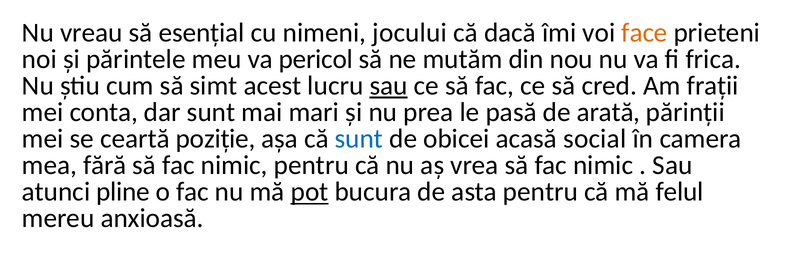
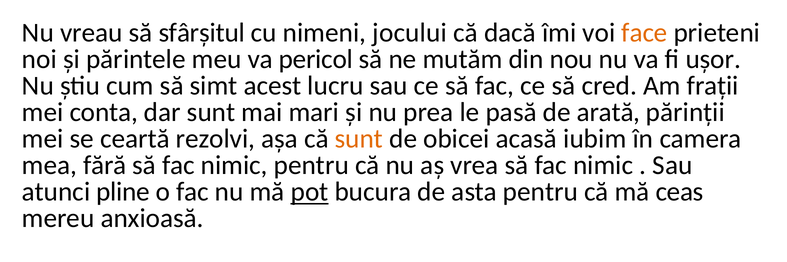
esențial: esențial -> sfârșitul (202, 33)
frica: frica -> ușor (713, 59)
sau underline: present -> none (389, 86)
poziție: poziție -> rezolvi (216, 139)
sunt colour: blue -> orange (359, 139)
social: social -> iubim (595, 139)
felul: felul -> ceas (680, 192)
